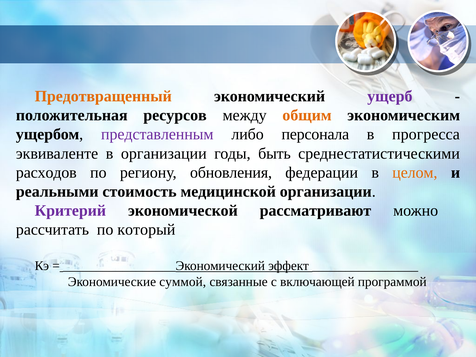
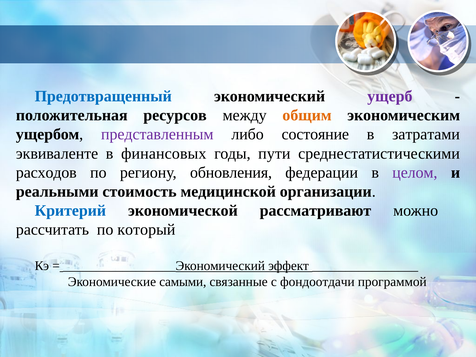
Предотвращенный colour: orange -> blue (103, 96)
персонала: персонала -> состояние (315, 134)
прогресса: прогресса -> затратами (426, 134)
в организации: организации -> финансовых (164, 153)
быть: быть -> пути (274, 153)
целом colour: orange -> purple (415, 172)
Критерий colour: purple -> blue (70, 211)
суммой: суммой -> самыми (183, 282)
включающей: включающей -> фондоотдачи (317, 282)
